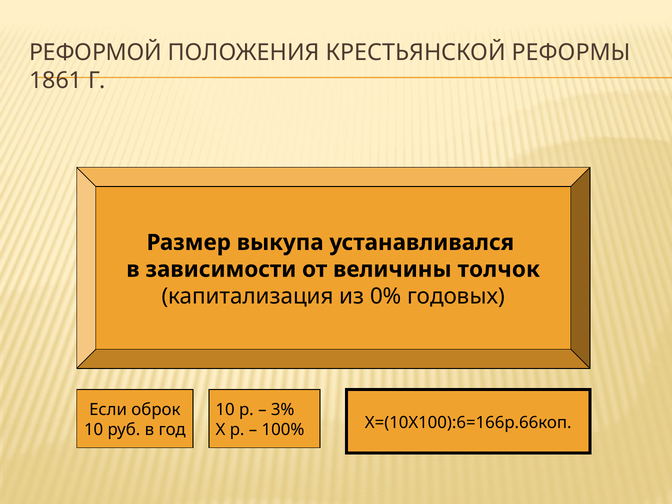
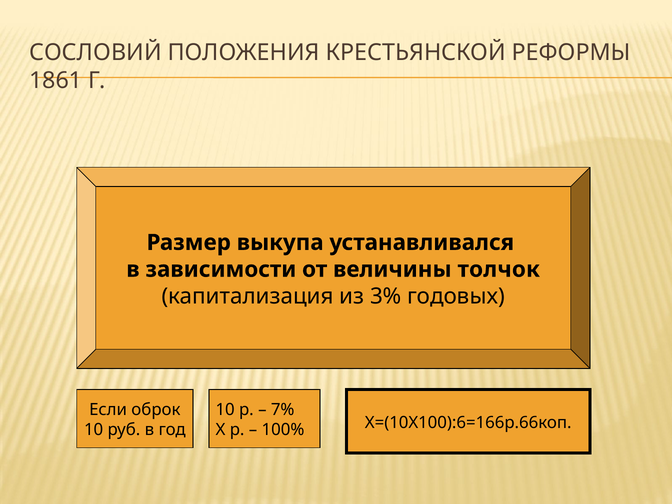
РЕФОРМОЙ: РЕФОРМОЙ -> СОСЛОВИЙ (95, 53)
0%: 0% -> 3% (386, 296)
3%: 3% -> 7% (283, 410)
